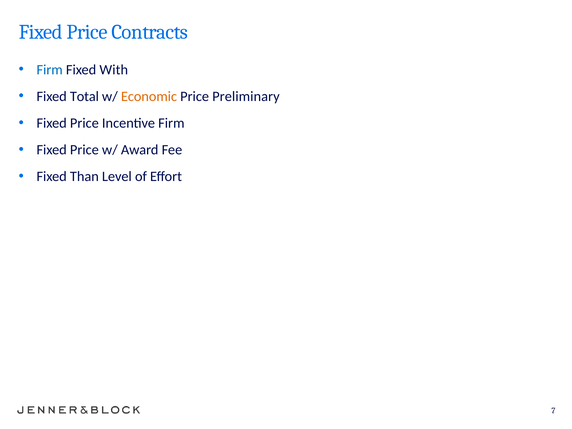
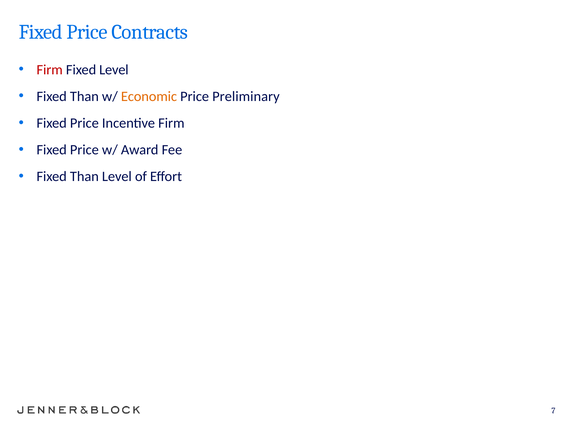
Firm colour: blue -> red (50, 70)
Fixed With: With -> Level (114, 70)
Total: Total -> Than (84, 96)
